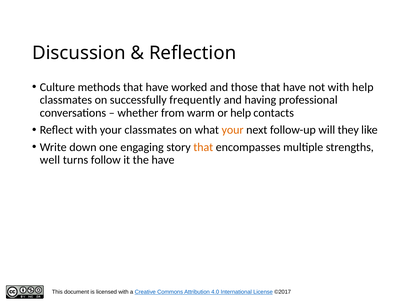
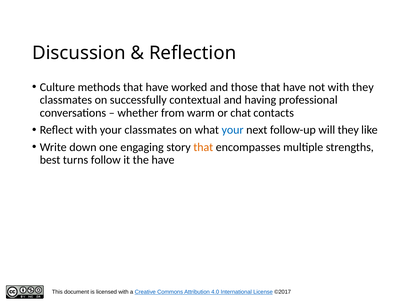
with help: help -> they (363, 87)
frequently: frequently -> contextual (195, 100)
or help: help -> chat (241, 113)
your colour: orange -> blue (233, 130)
well: well -> best (50, 160)
